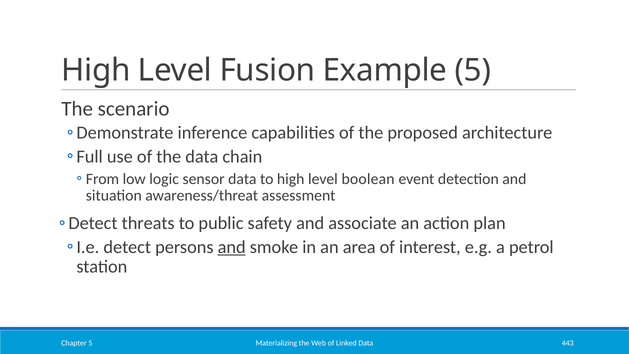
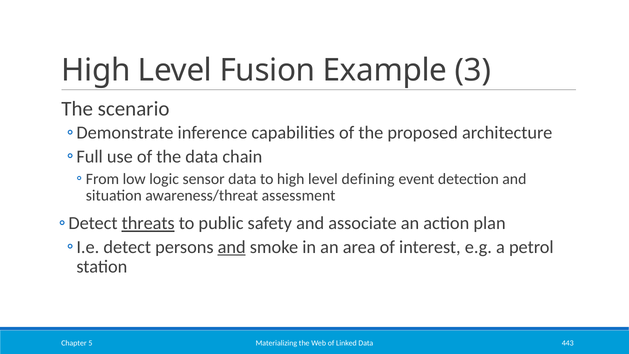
Example 5: 5 -> 3 (473, 70)
boolean: boolean -> defining (368, 179)
threats underline: none -> present (148, 223)
